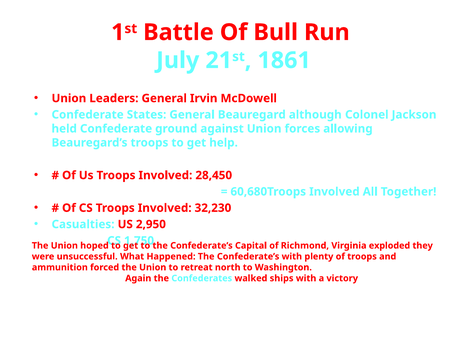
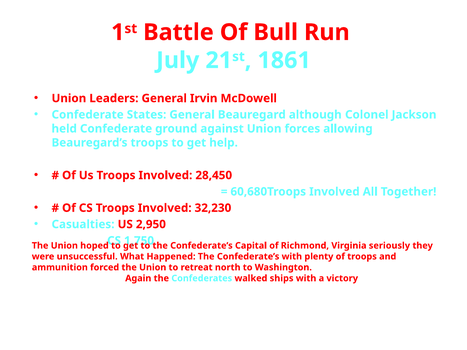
exploded: exploded -> seriously (389, 246)
